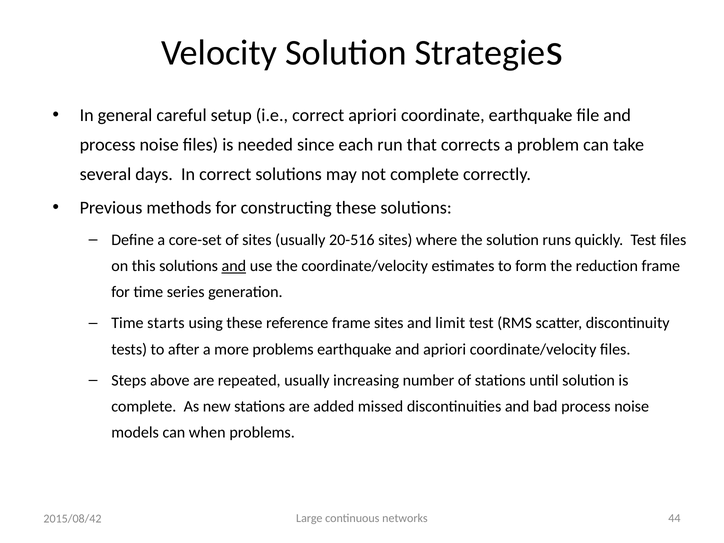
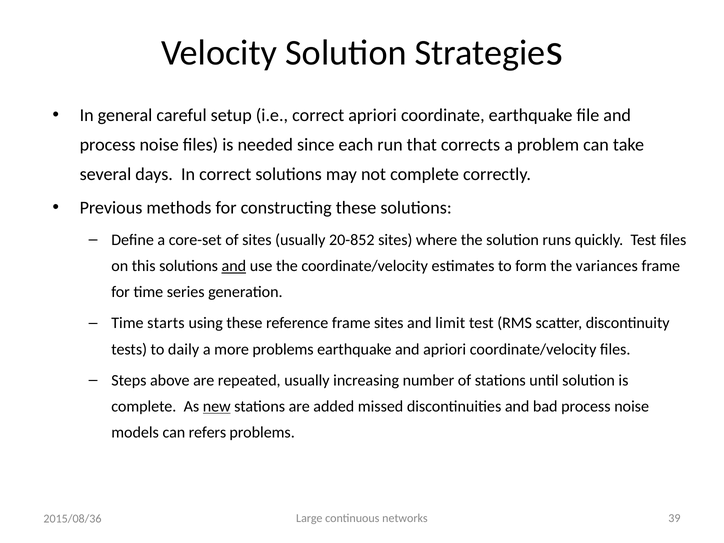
20-516: 20-516 -> 20-852 (352, 240)
reduction: reduction -> variances (607, 266)
after: after -> daily (184, 349)
new underline: none -> present (217, 406)
when: when -> refers (207, 432)
44: 44 -> 39 (674, 518)
2015/08/42: 2015/08/42 -> 2015/08/36 (73, 519)
